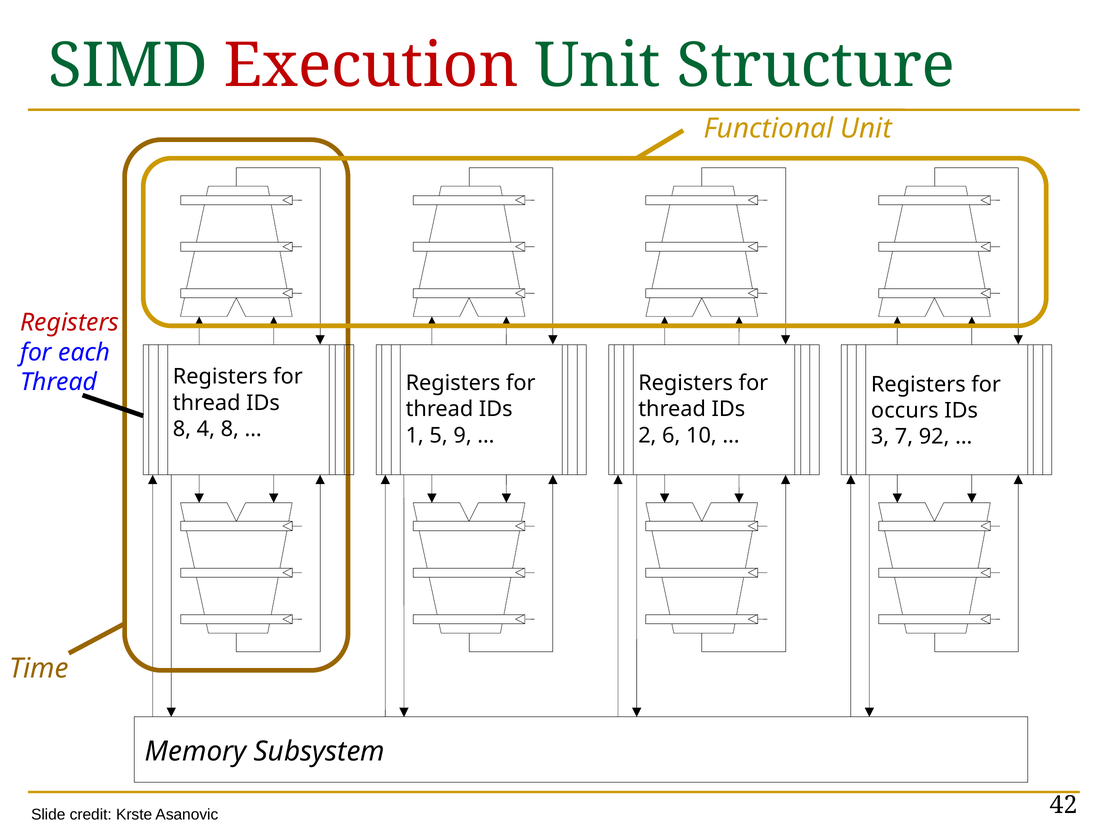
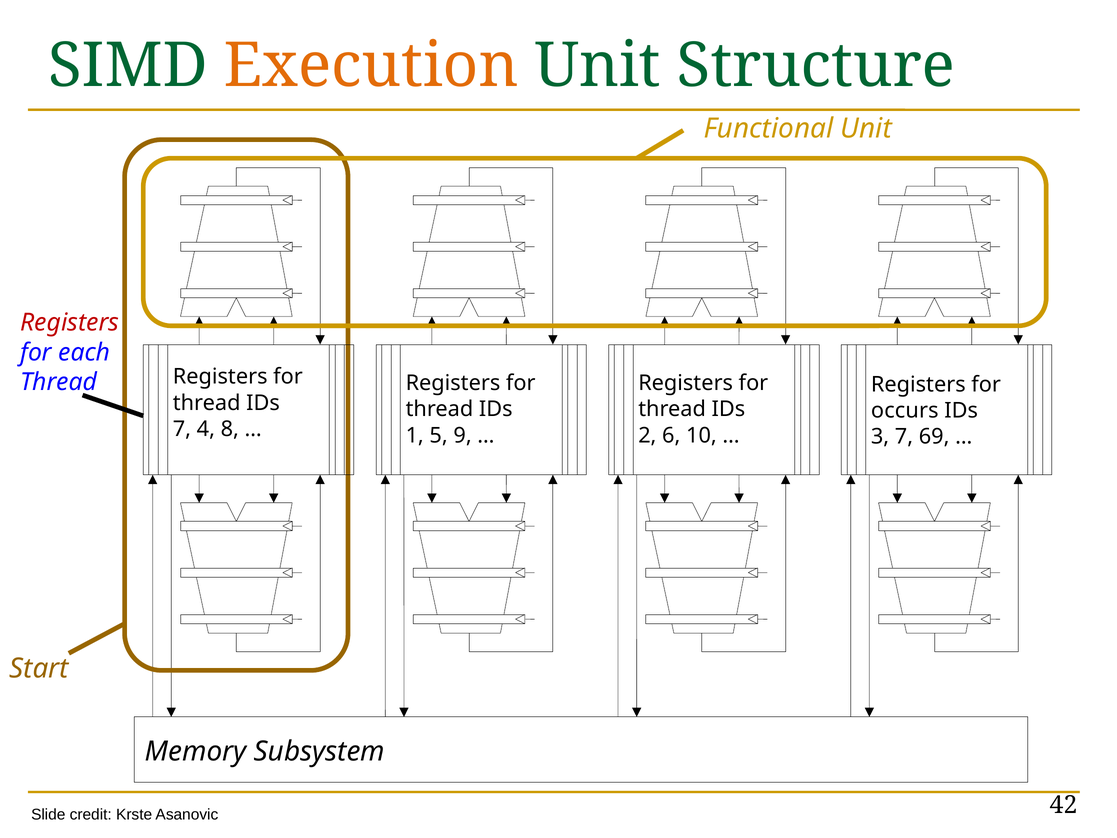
Execution colour: red -> orange (371, 66)
8: 8 -> 7 (182, 429)
92: 92 -> 69 (934, 436)
Time: Time -> Start (39, 668)
